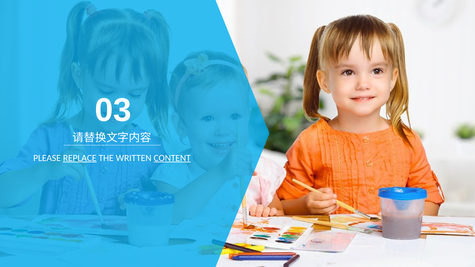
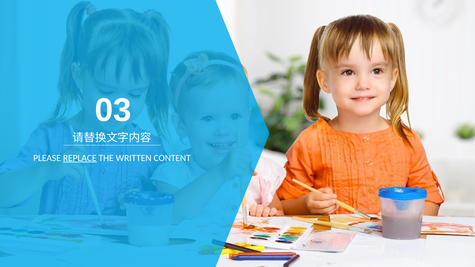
CONTENT underline: present -> none (172, 158)
